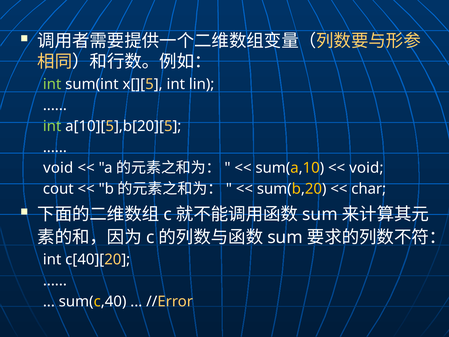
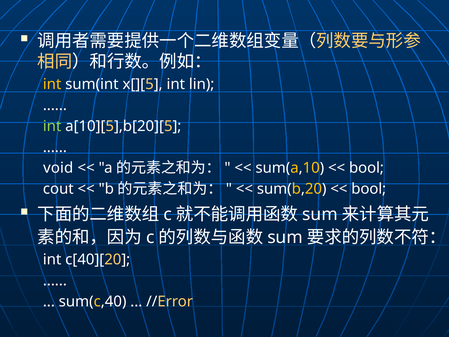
int colour: light green -> yellow (52, 84)
void: void -> bool (366, 168)
char: char -> bool (369, 189)
